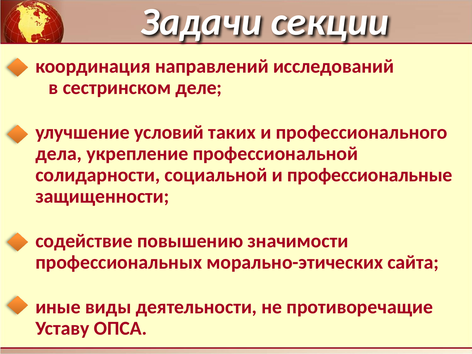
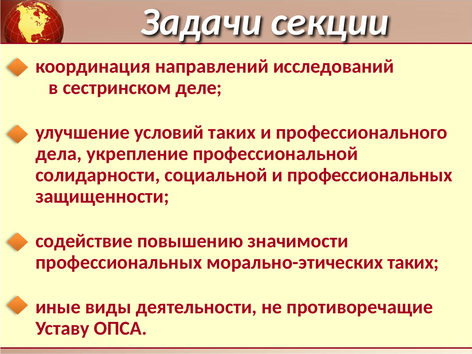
и профессиональные: профессиональные -> профессиональных (370, 175)
морально-этических сайта: сайта -> таких (413, 262)
